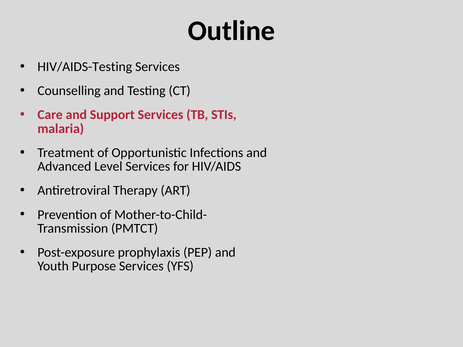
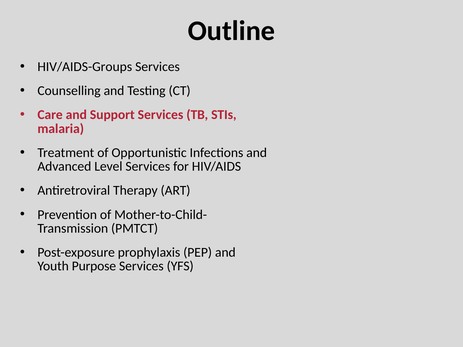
HIV/AIDS-Testing: HIV/AIDS-Testing -> HIV/AIDS-Groups (85, 67)
